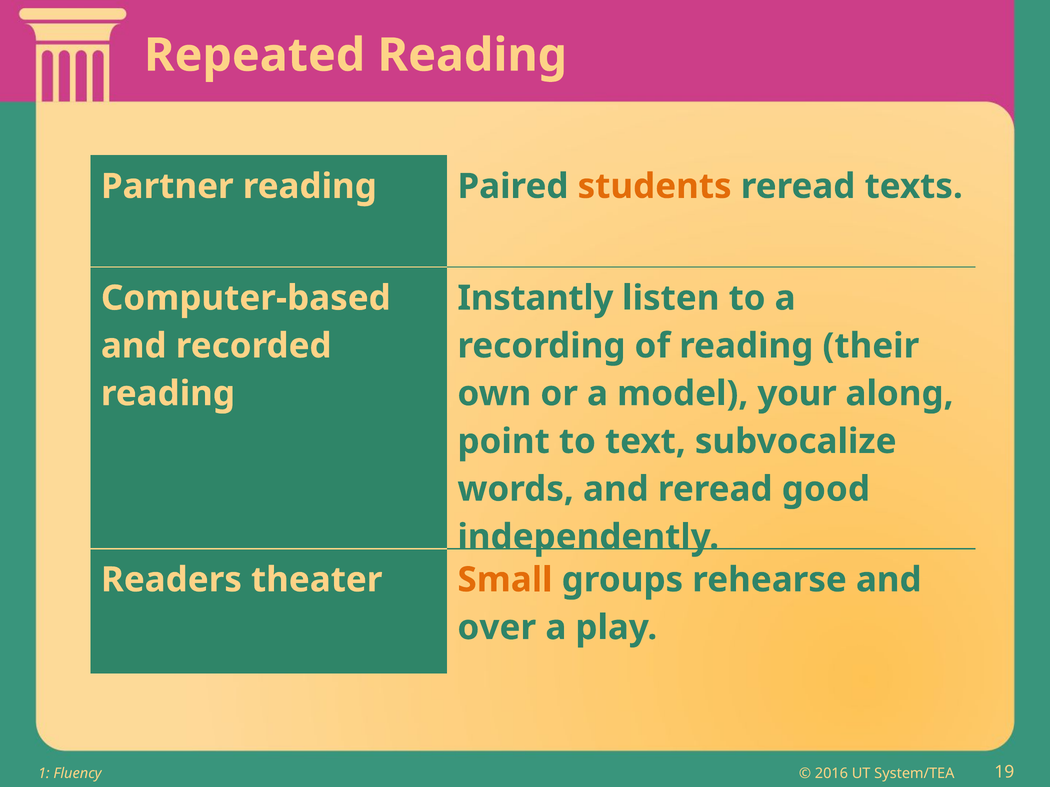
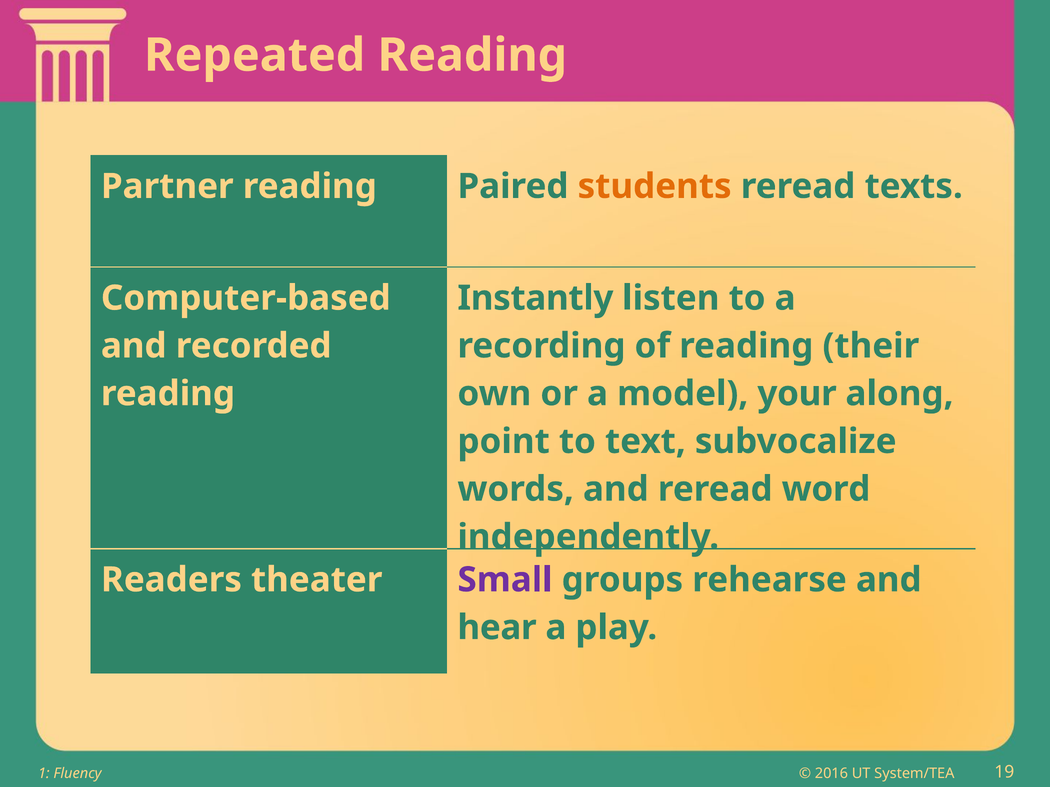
good: good -> word (826, 489)
Small colour: orange -> purple (505, 580)
over: over -> hear (497, 628)
